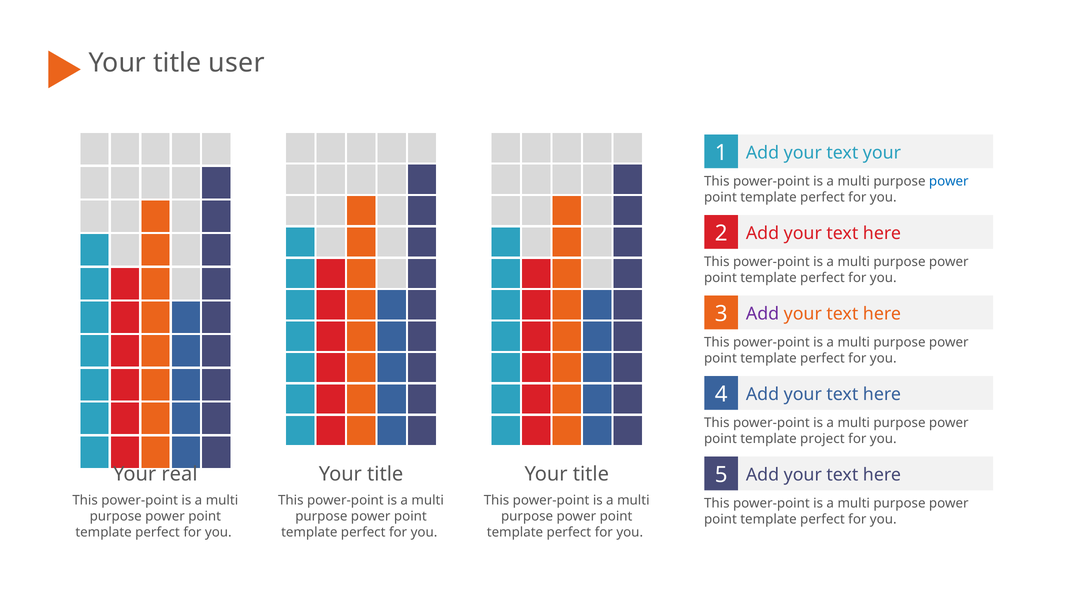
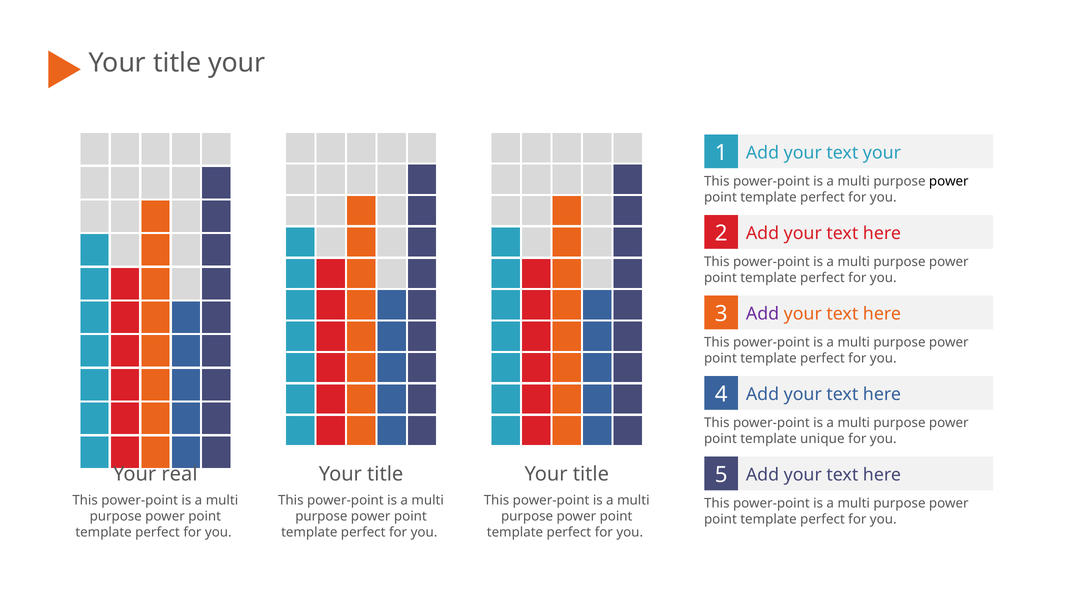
title user: user -> your (237, 63)
power colour: blue -> black (949, 181)
project: project -> unique (822, 439)
